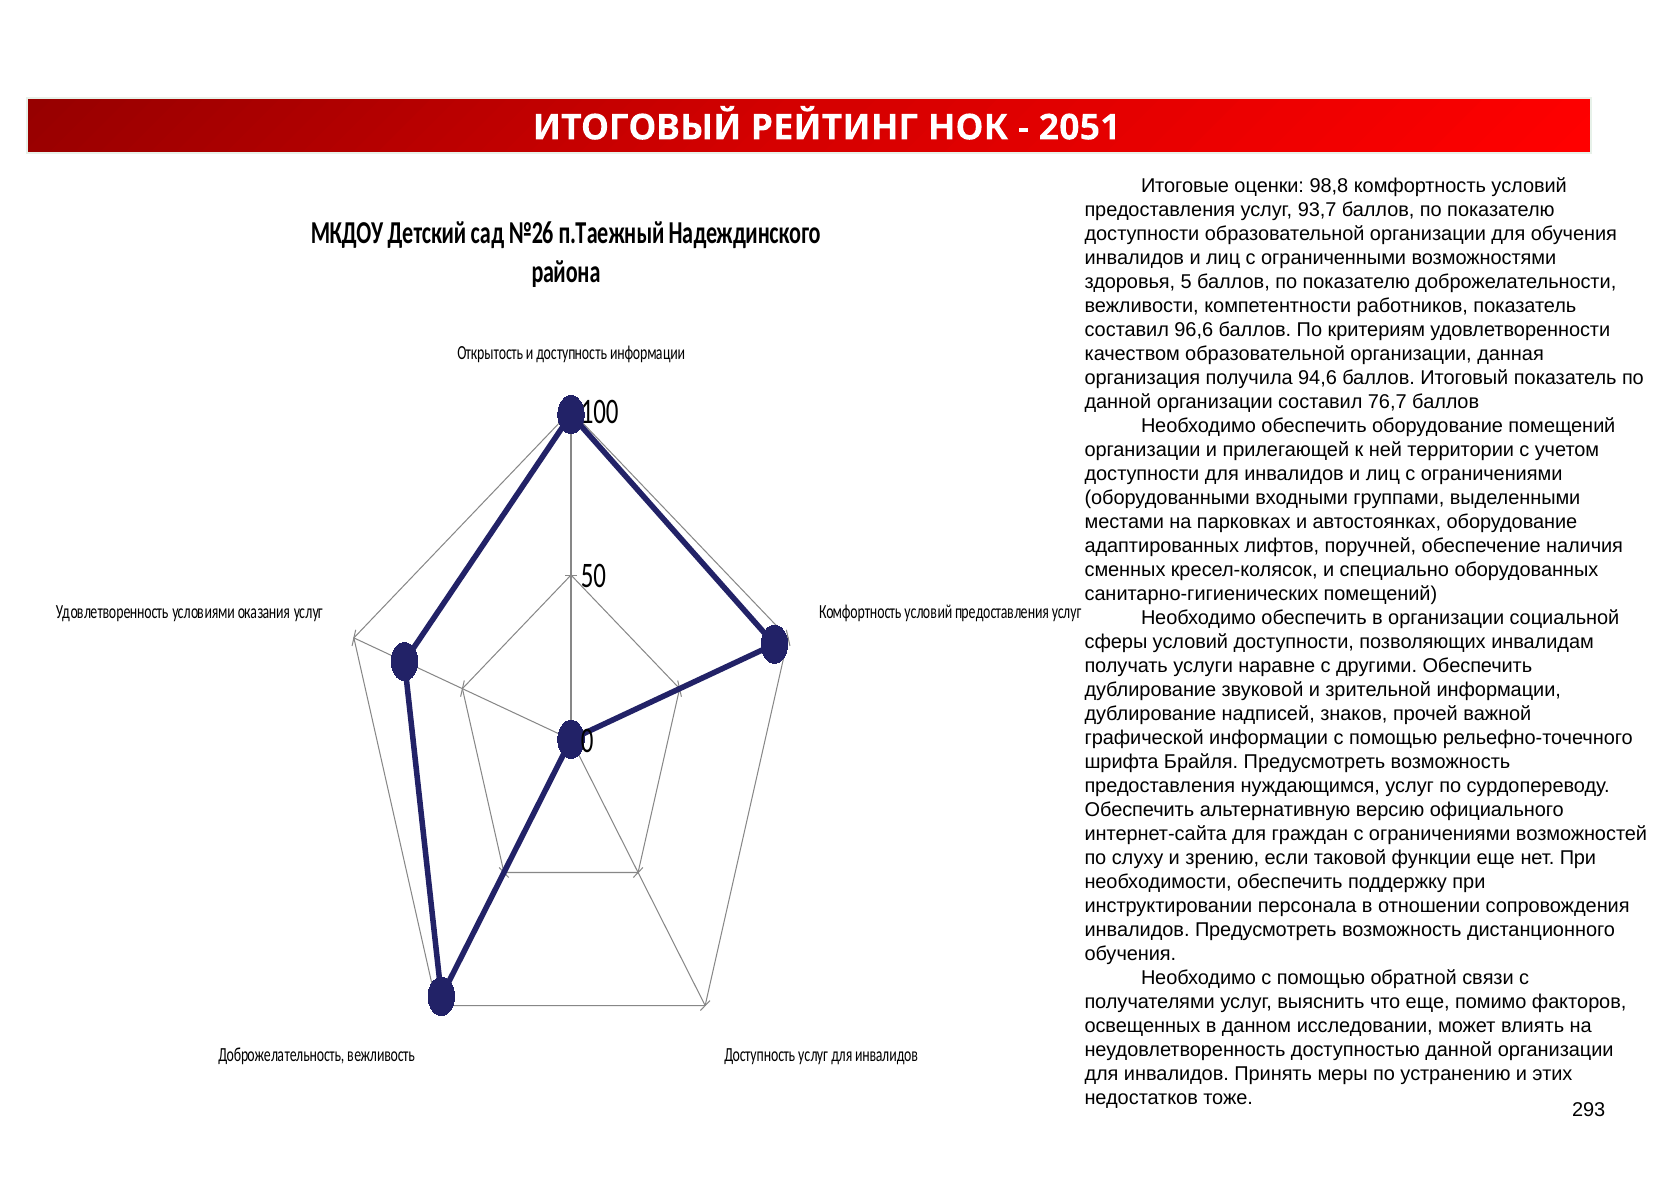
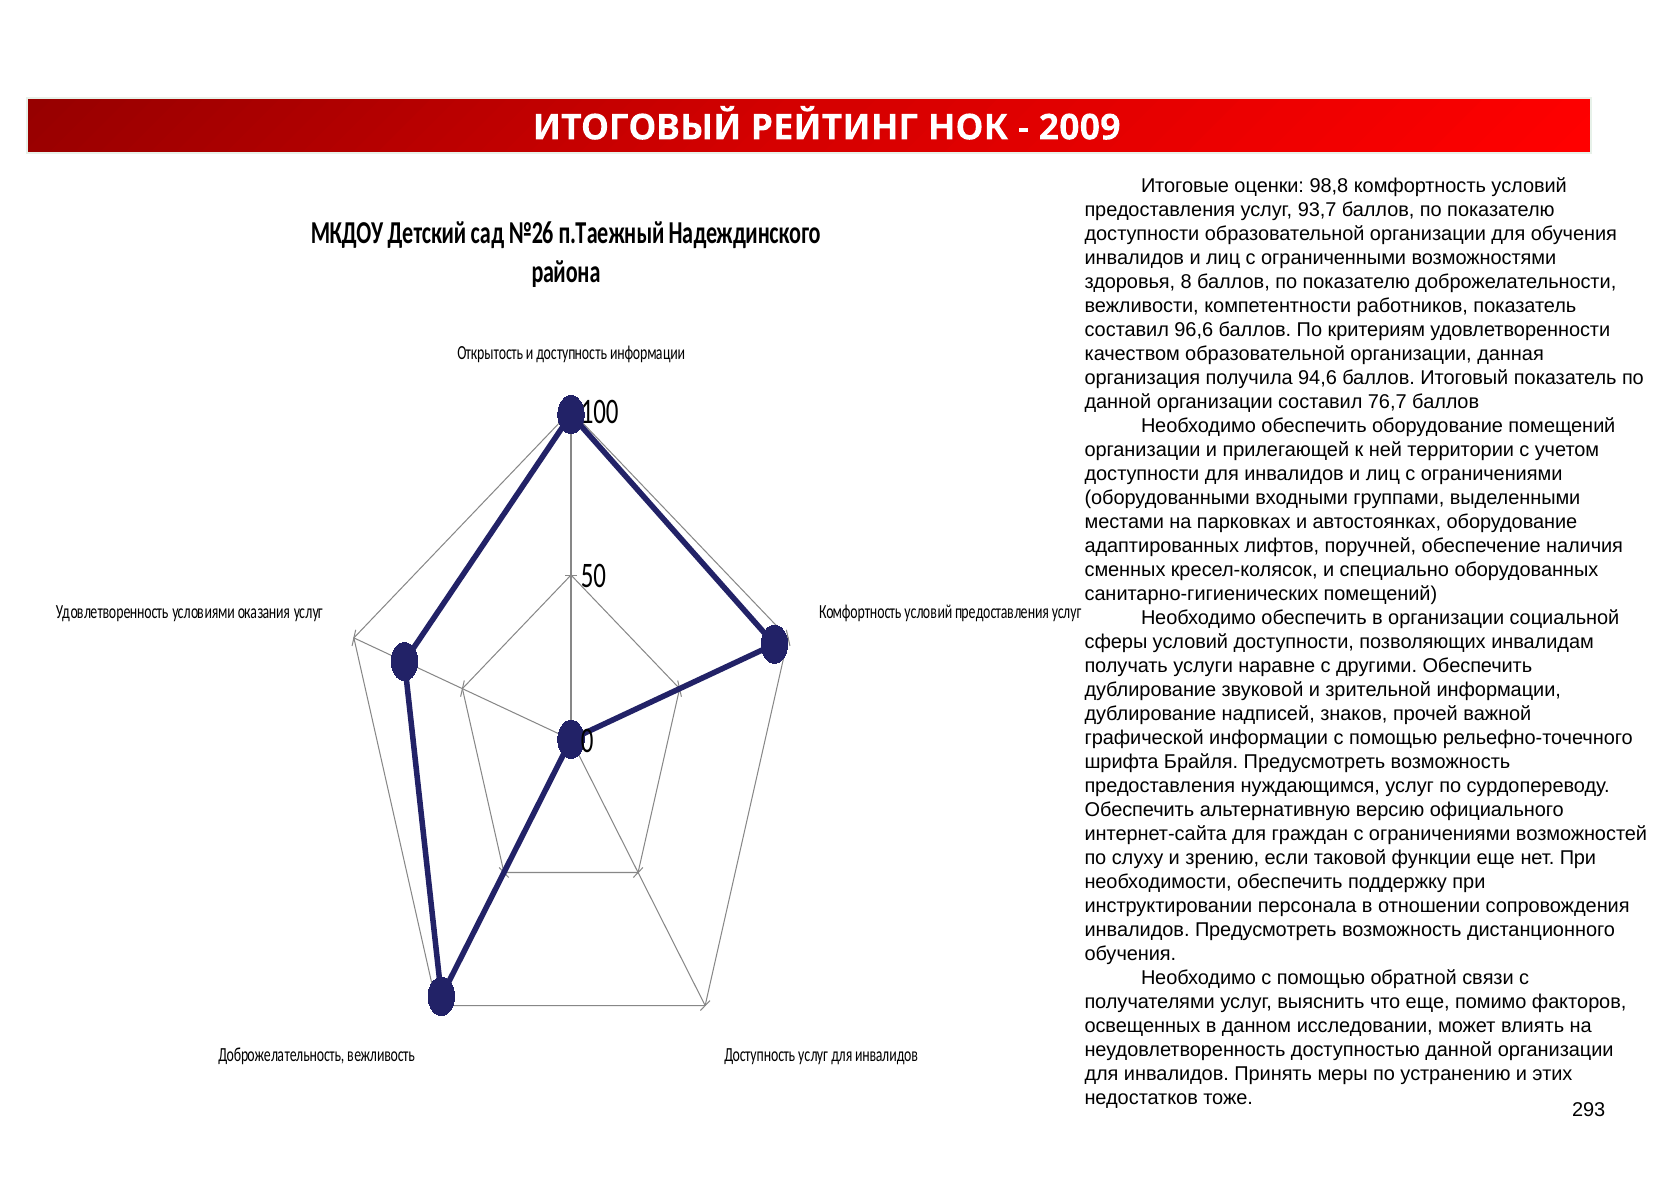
2051: 2051 -> 2009 (1080, 128)
5: 5 -> 8 (1186, 282)
